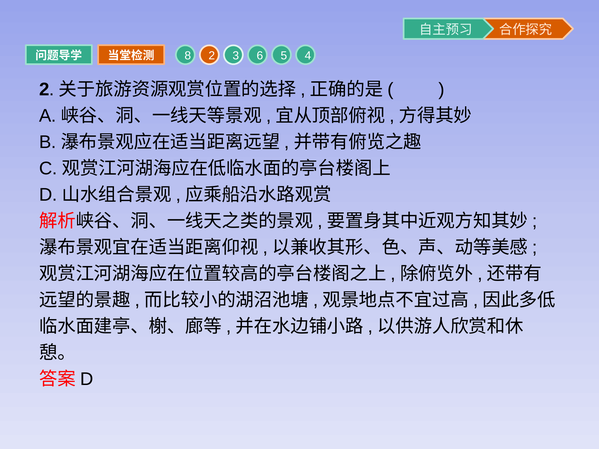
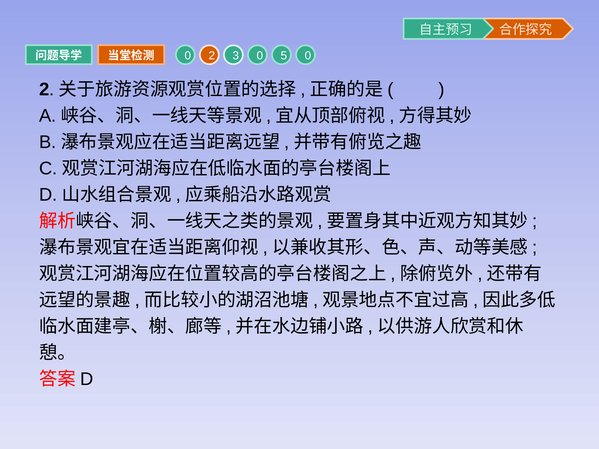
8: 8 -> 0 (188, 56)
3 6: 6 -> 0 (260, 56)
5 4: 4 -> 0 (308, 56)
